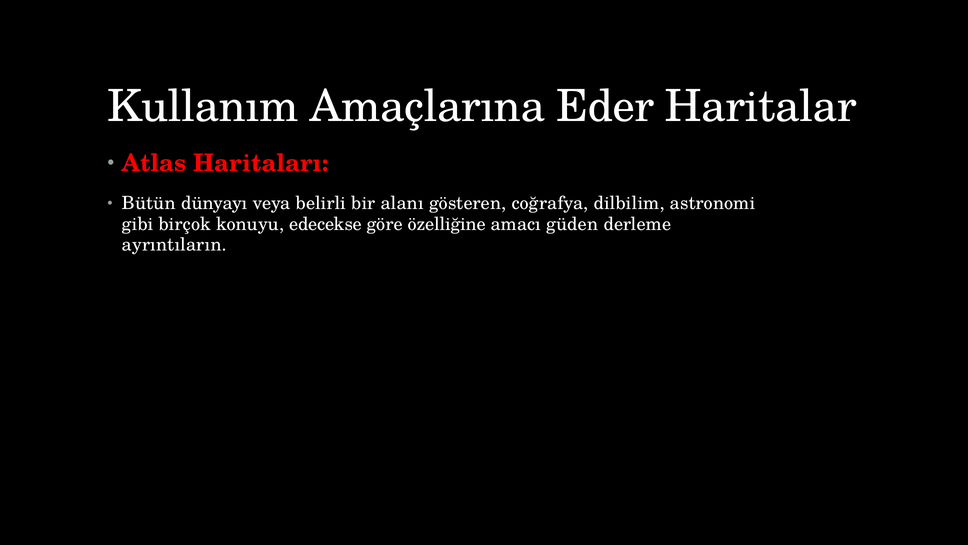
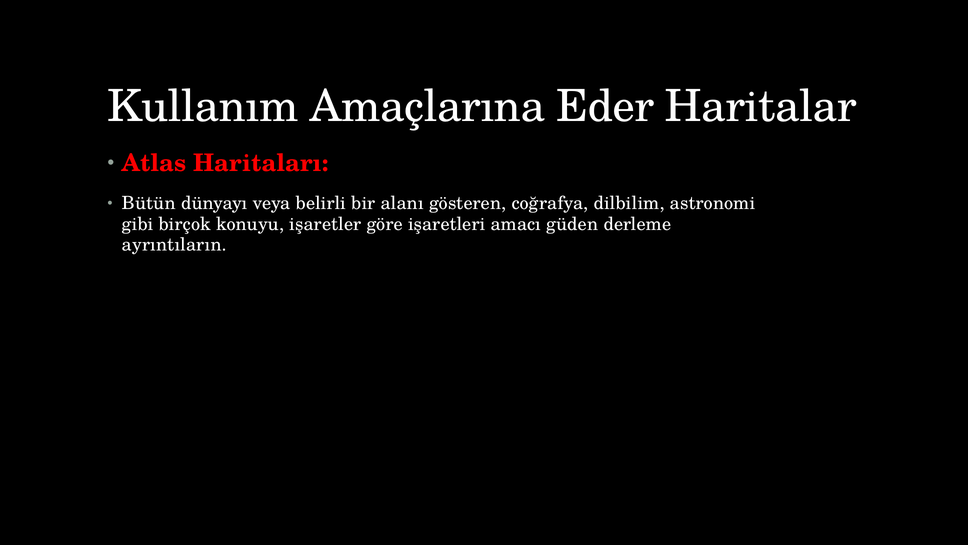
edecekse: edecekse -> işaretler (325, 224)
özelliğine: özelliğine -> işaretleri (447, 224)
